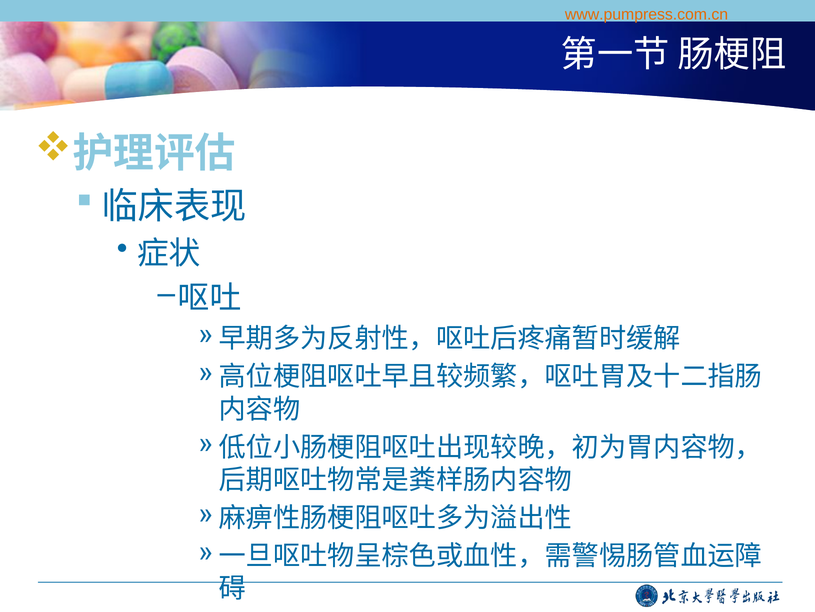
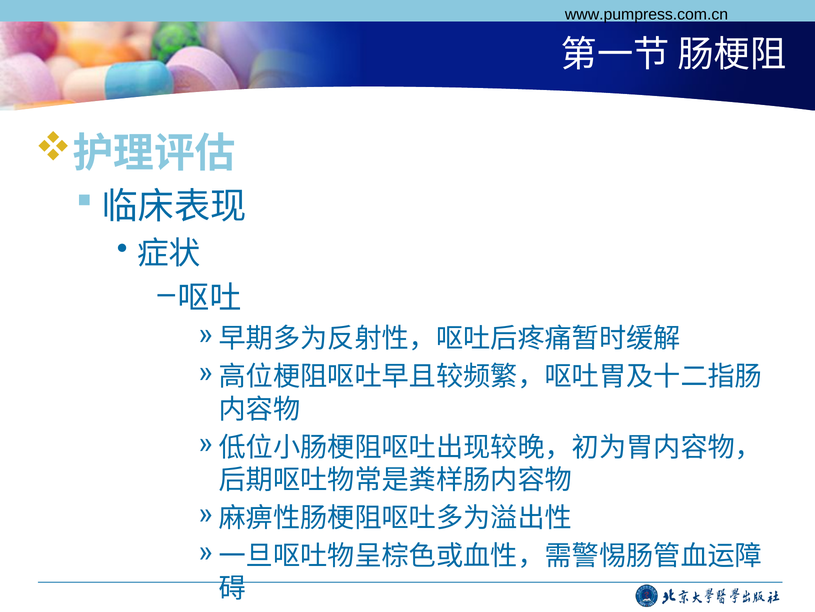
www.pumpress.com.cn colour: orange -> black (647, 15)
